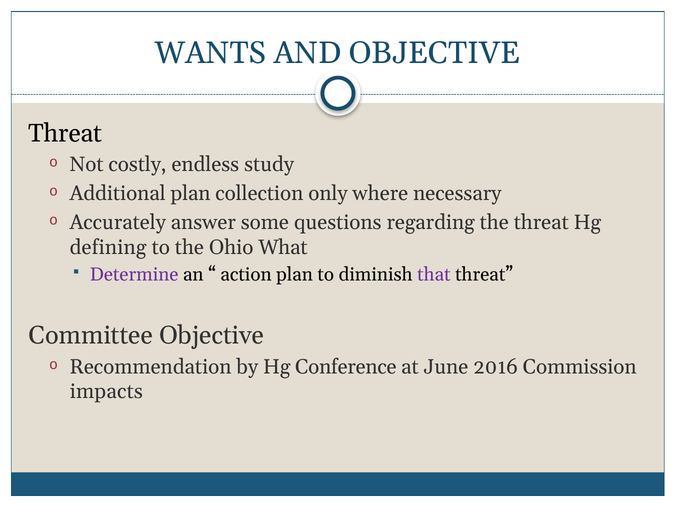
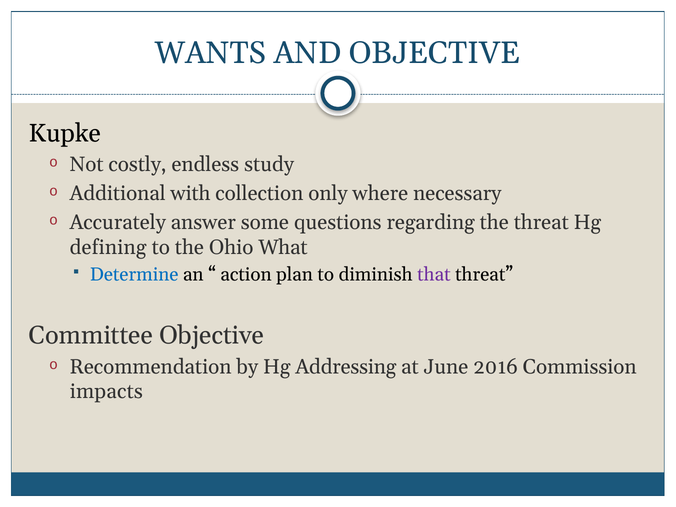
Threat: Threat -> Kupke (65, 133)
Additional plan: plan -> with (191, 194)
Determine colour: purple -> blue (134, 274)
Conference: Conference -> Addressing (346, 367)
